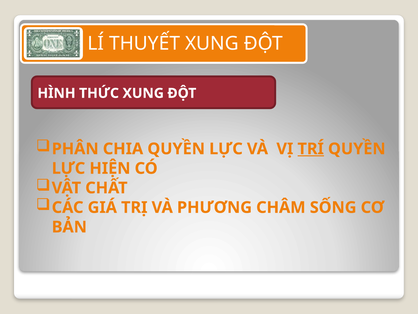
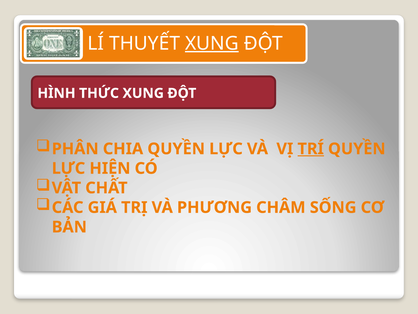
XUNG underline: none -> present (212, 43)
